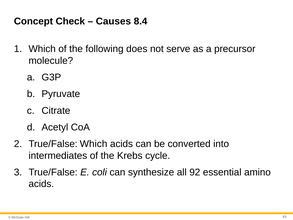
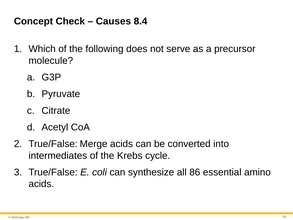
True/False Which: Which -> Merge (94, 144)
92: 92 -> 86 (195, 172)
